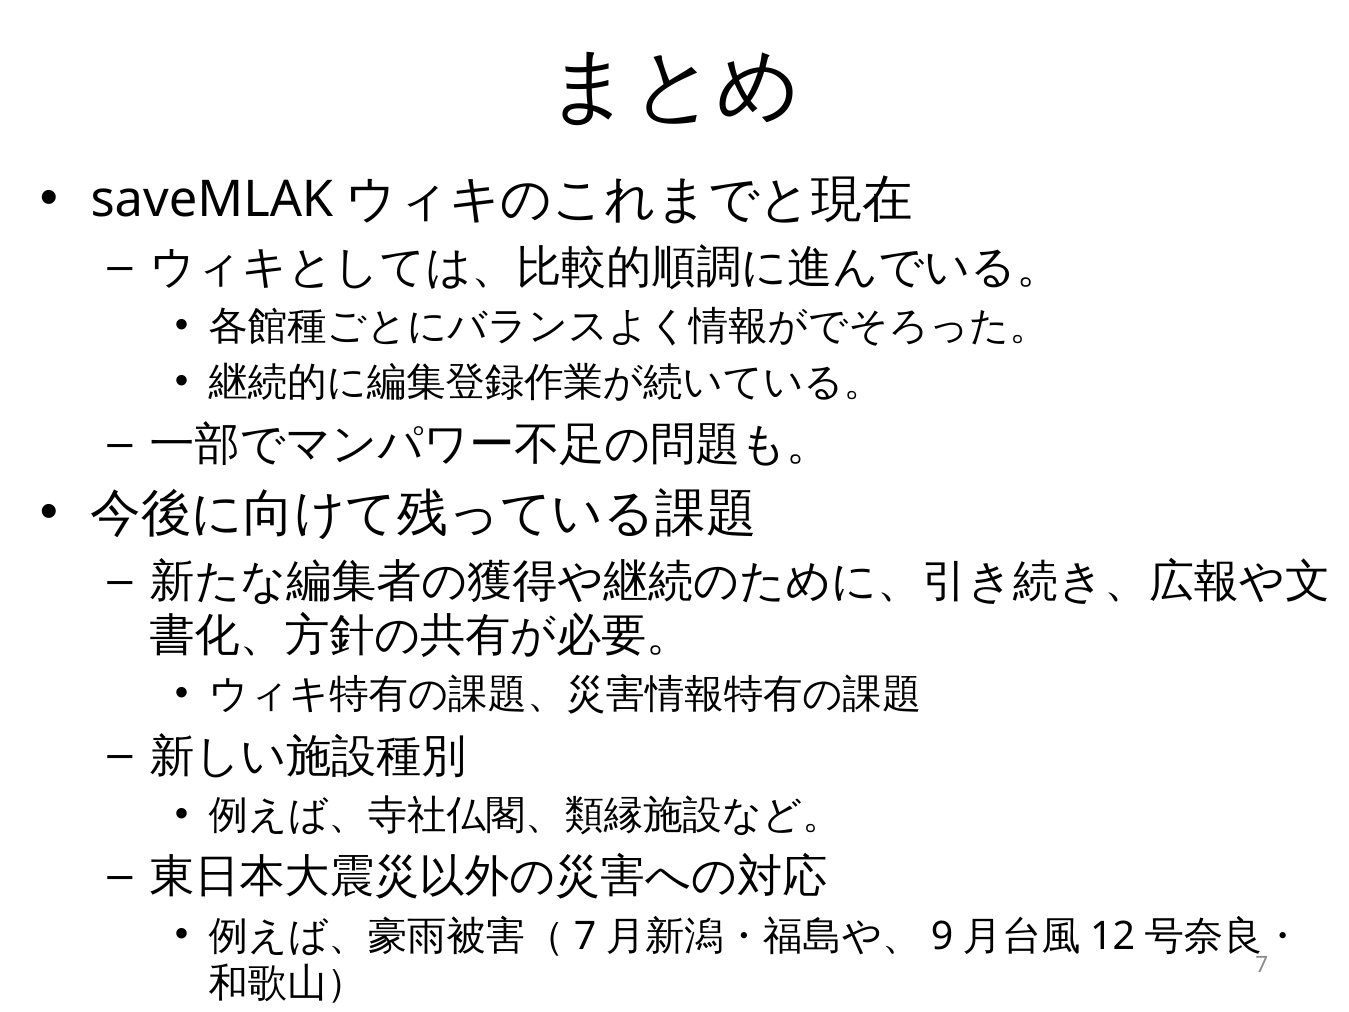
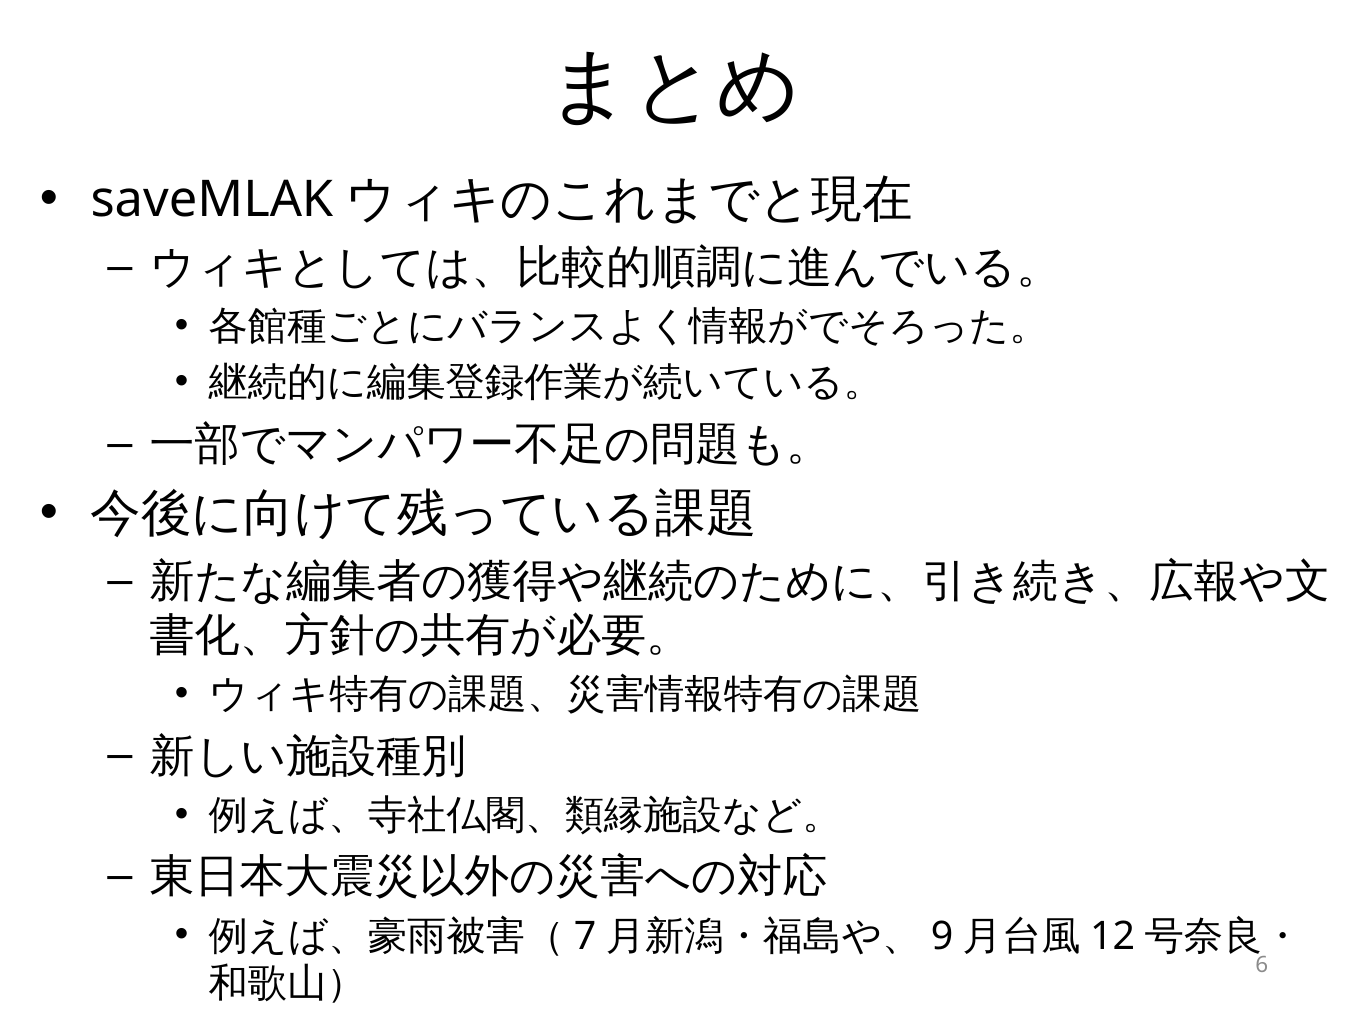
7: 7 -> 6 (1262, 964)
